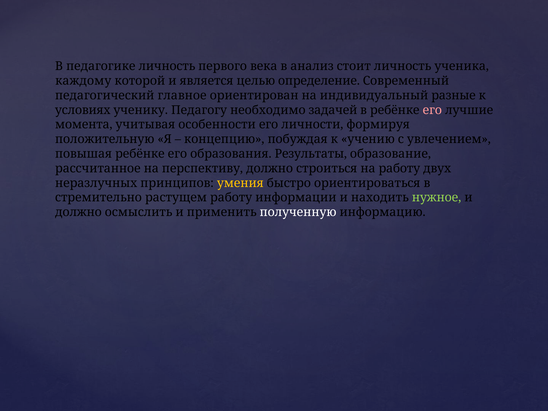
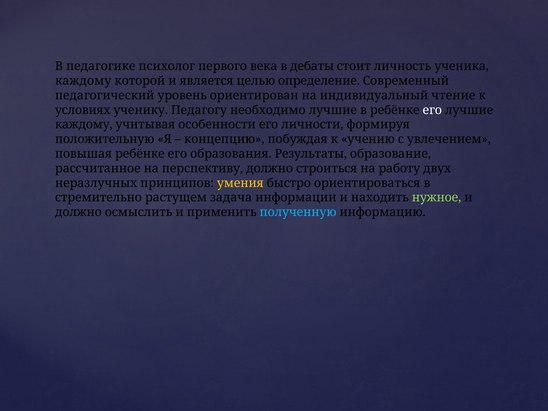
педагогике личность: личность -> психолог (167, 66)
анализ: анализ -> дебаты (312, 66)
главное: главное -> уровень (182, 95)
разные: разные -> чтение (453, 95)
необходимо задачей: задачей -> лучшие (333, 110)
его colour: pink -> white (432, 110)
момента: момента -> каждому (84, 125)
растущем работу: работу -> задача (231, 198)
полученную colour: white -> light blue (298, 212)
